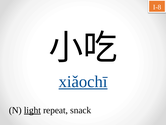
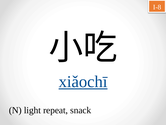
light underline: present -> none (32, 110)
